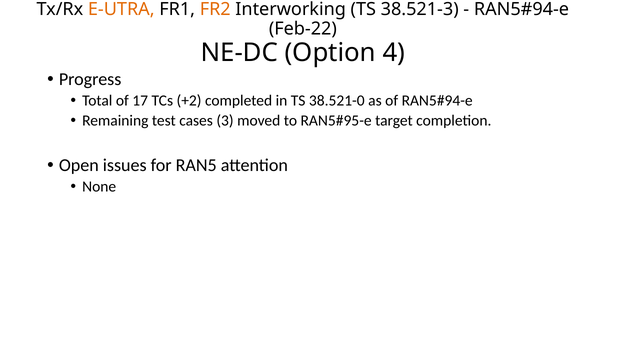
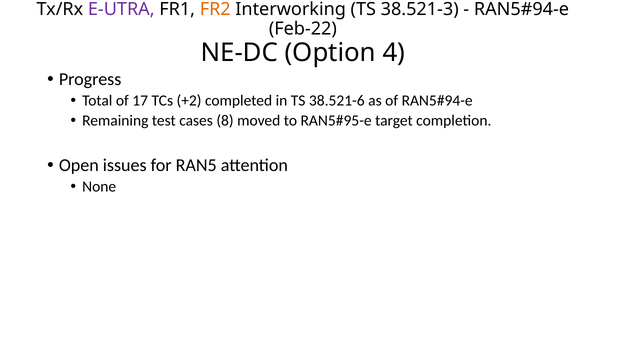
E-UTRA colour: orange -> purple (121, 9)
38.521-0: 38.521-0 -> 38.521-6 (337, 101)
3: 3 -> 8 (225, 121)
